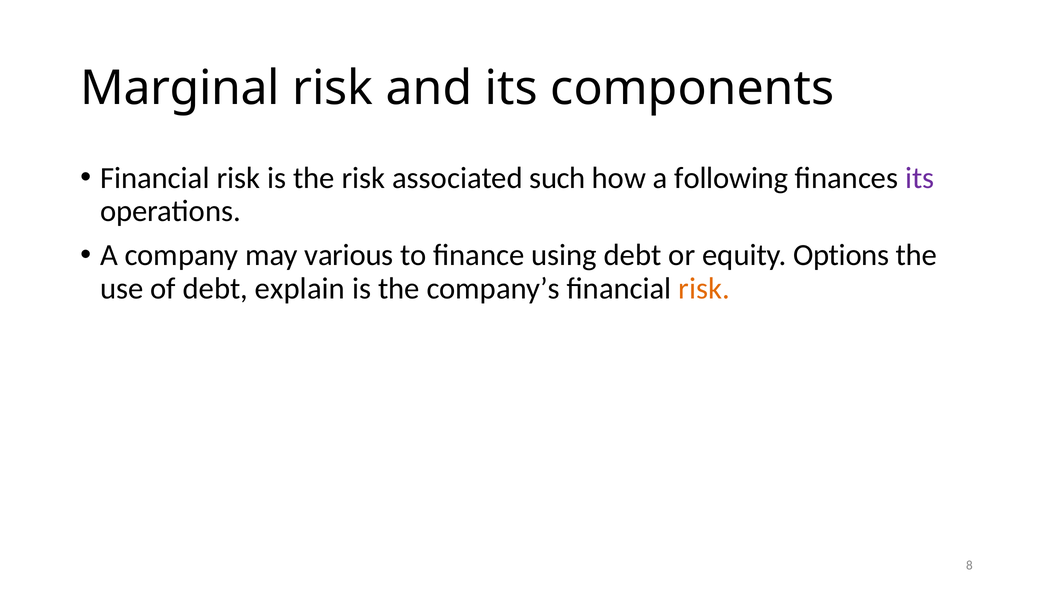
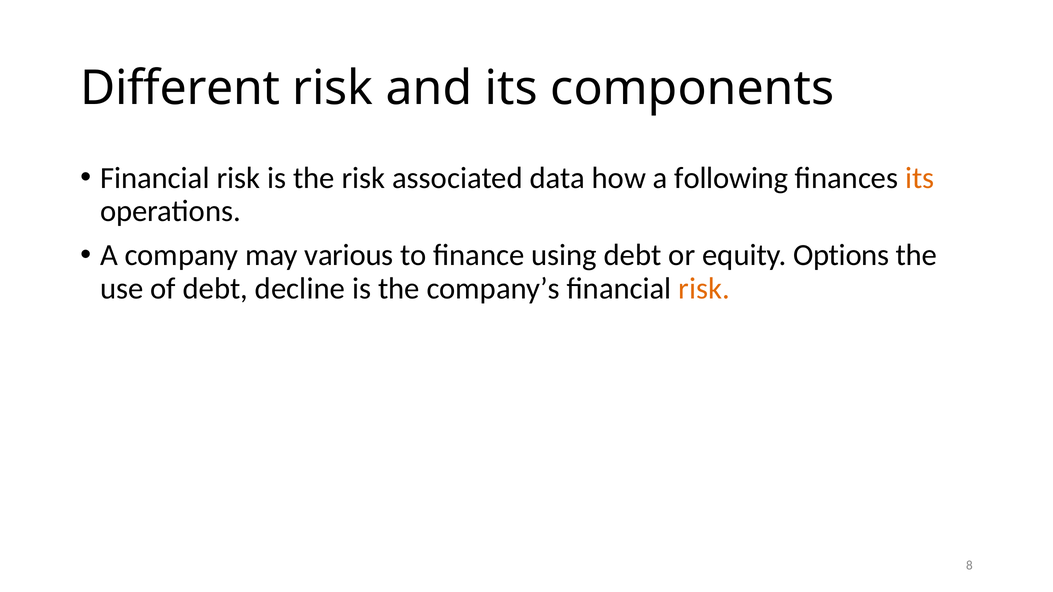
Marginal: Marginal -> Different (180, 88)
such: such -> data (557, 178)
its colour: purple -> orange (920, 178)
explain: explain -> decline (300, 289)
